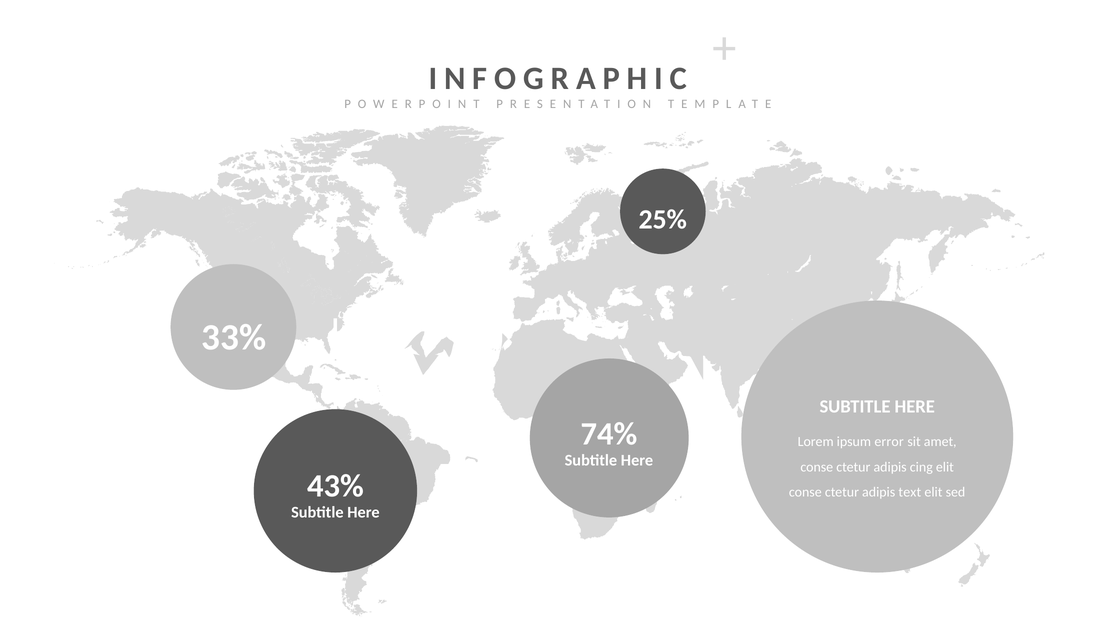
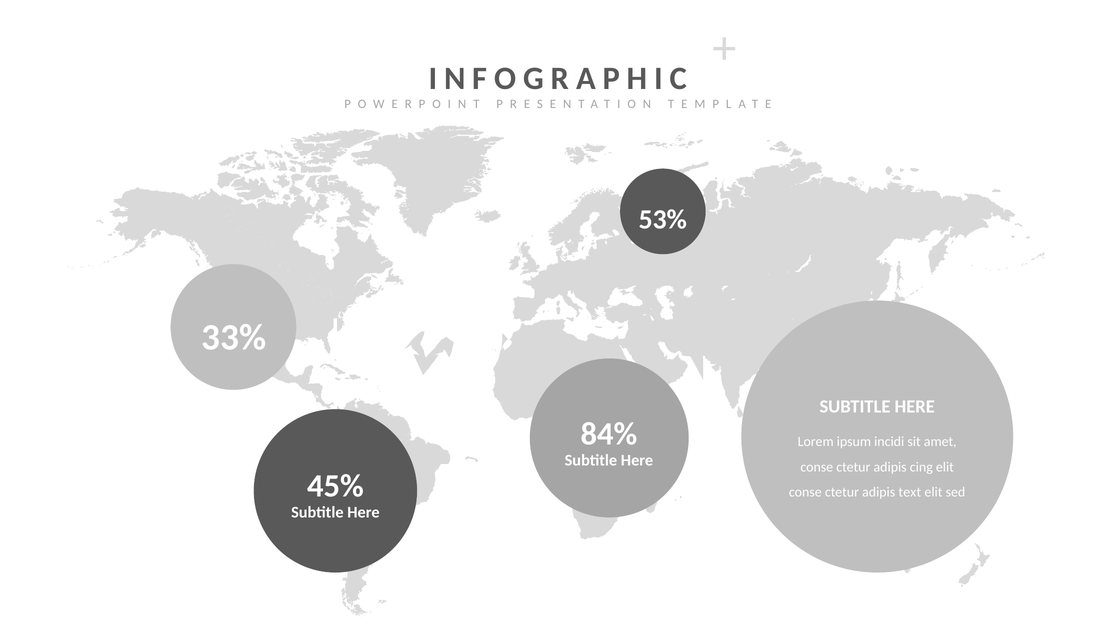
25%: 25% -> 53% (663, 220)
74%: 74% -> 84% (609, 434)
error: error -> incidi (889, 442)
43%: 43% -> 45% (335, 486)
